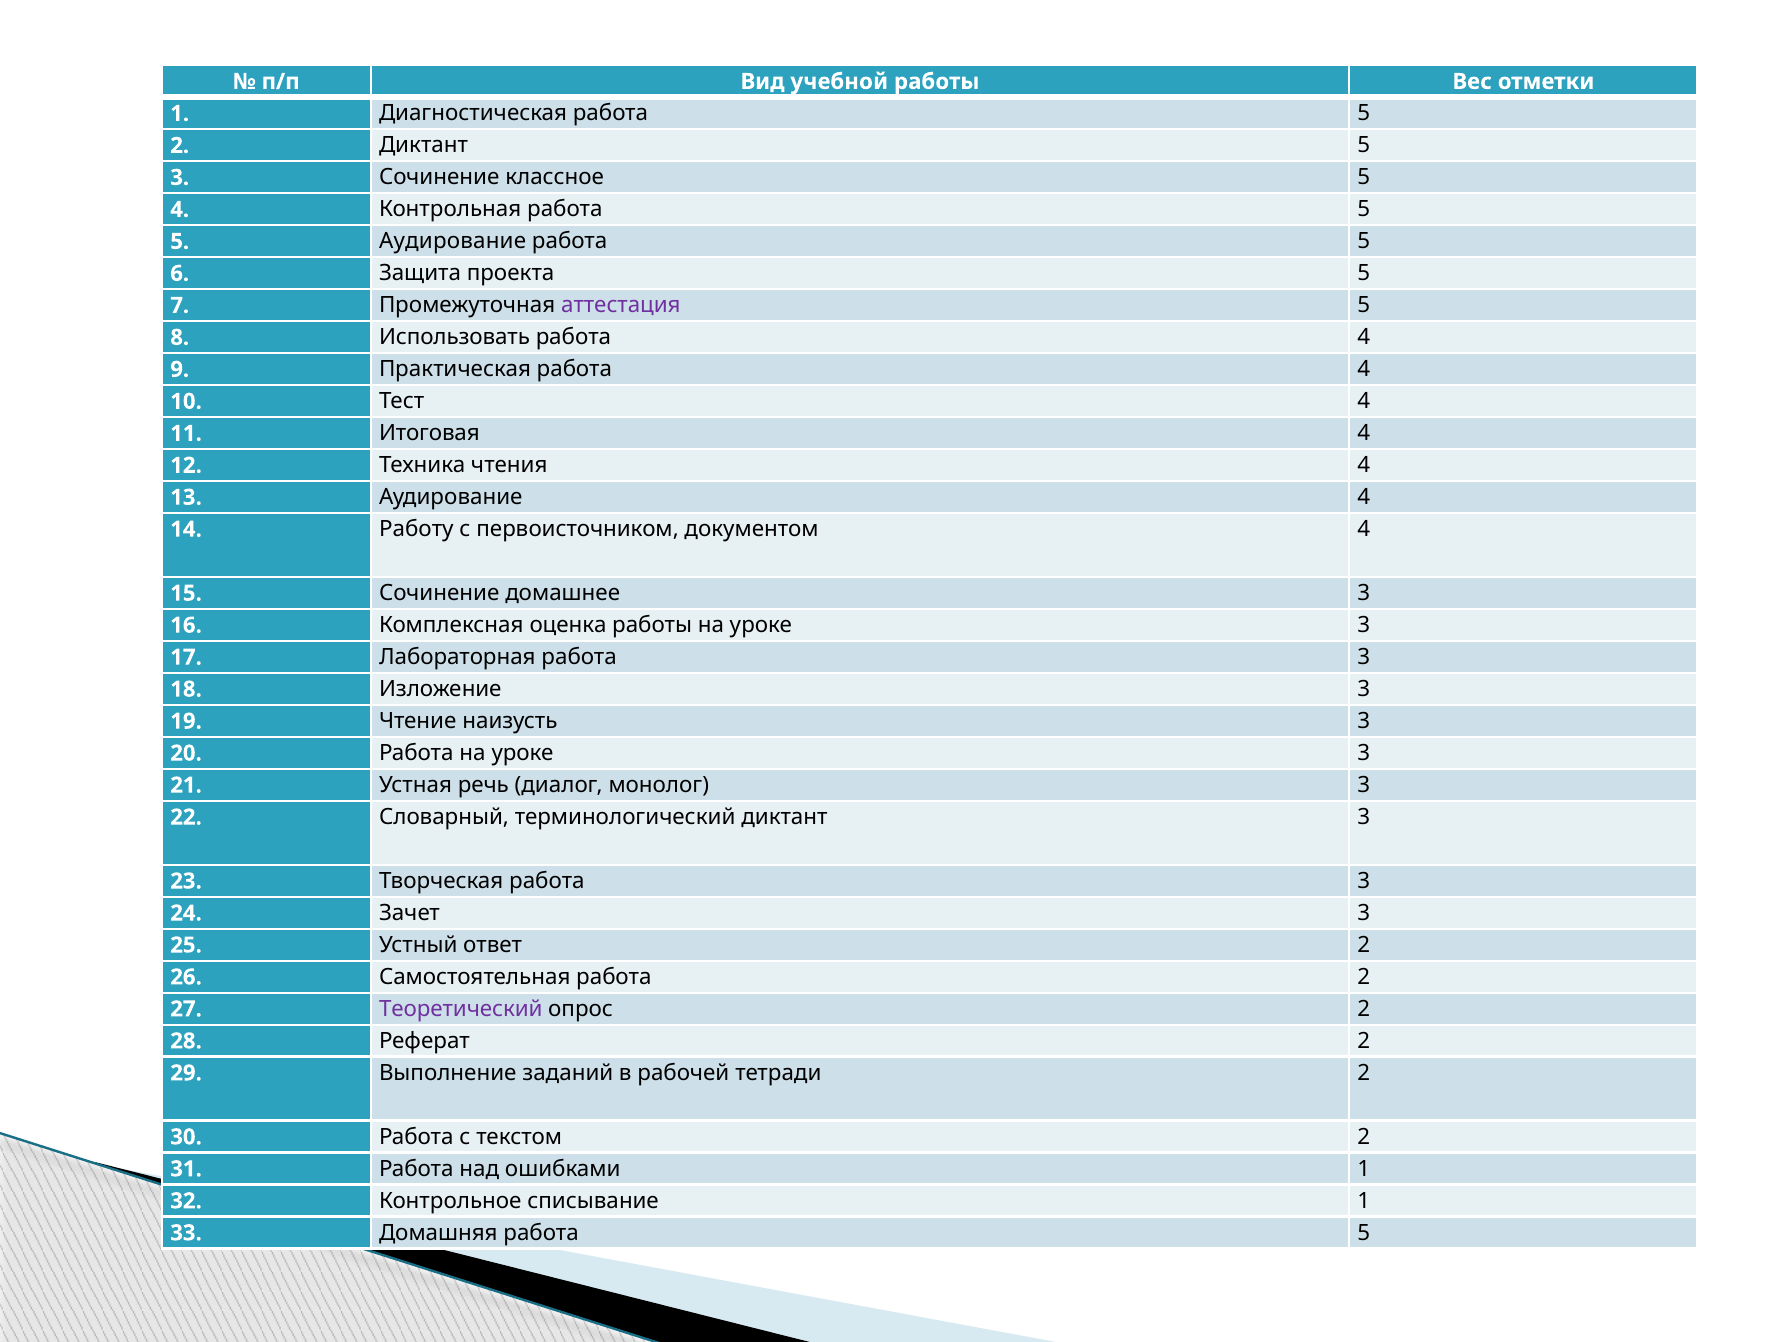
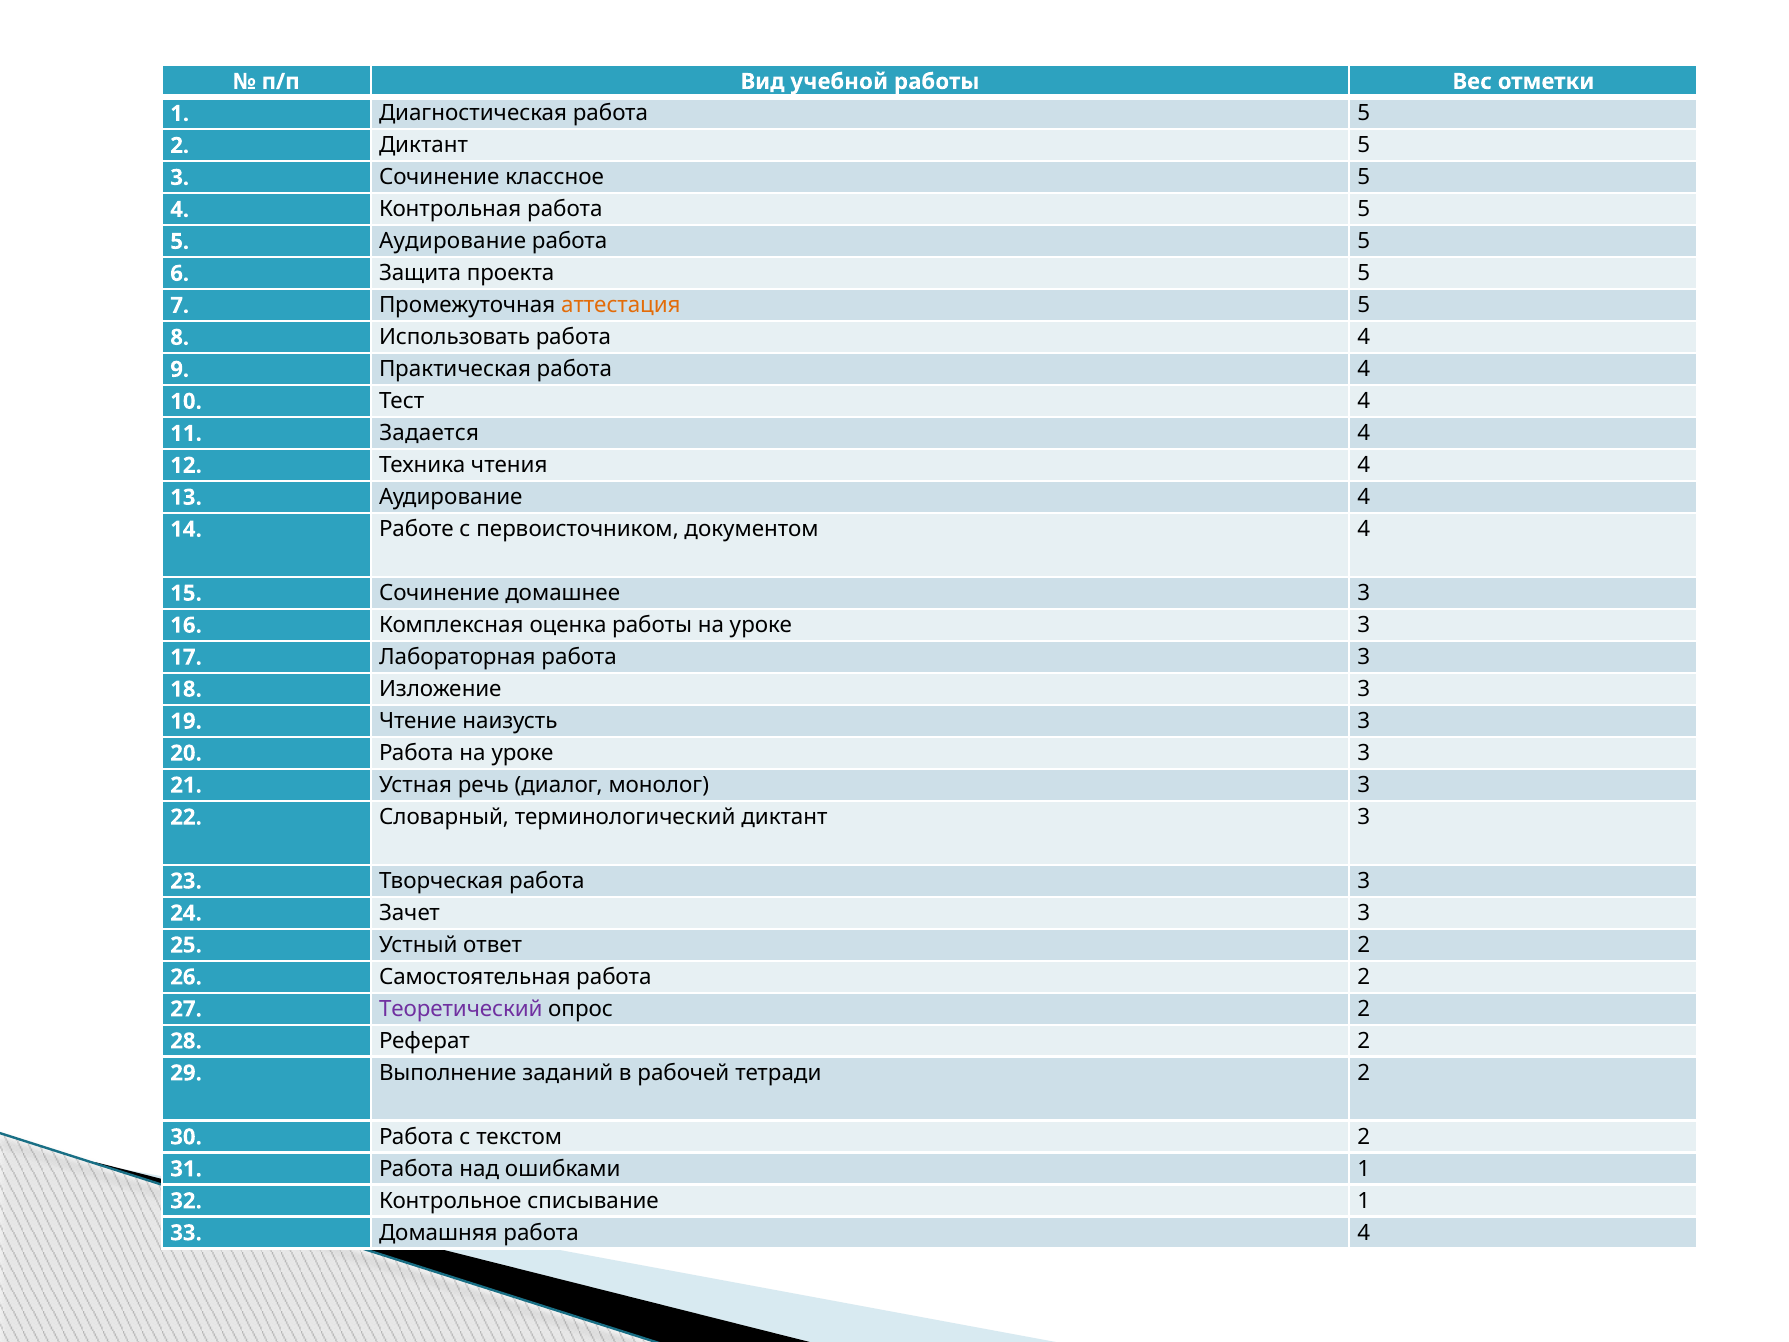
аттестация colour: purple -> orange (621, 305)
Итоговая: Итоговая -> Задается (429, 433)
Работу: Работу -> Работе (416, 529)
Домашняя работа 5: 5 -> 4 (1364, 1233)
